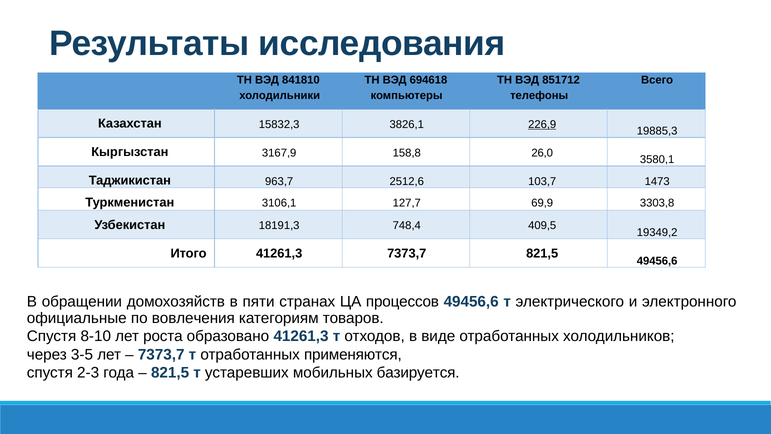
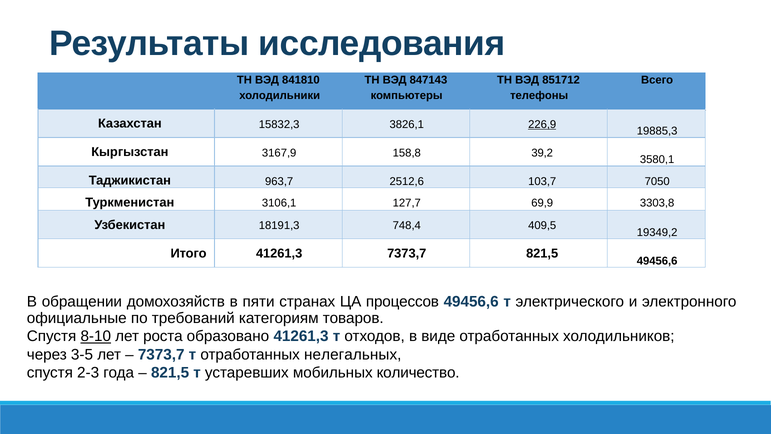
694618: 694618 -> 847143 (428, 80)
26,0: 26,0 -> 39,2 (542, 153)
1473: 1473 -> 7050 (657, 181)
вовлечения: вовлечения -> требований (193, 318)
8-10 underline: none -> present (96, 336)
применяются: применяются -> нелегальных (353, 354)
базируется: базируется -> количество (418, 372)
